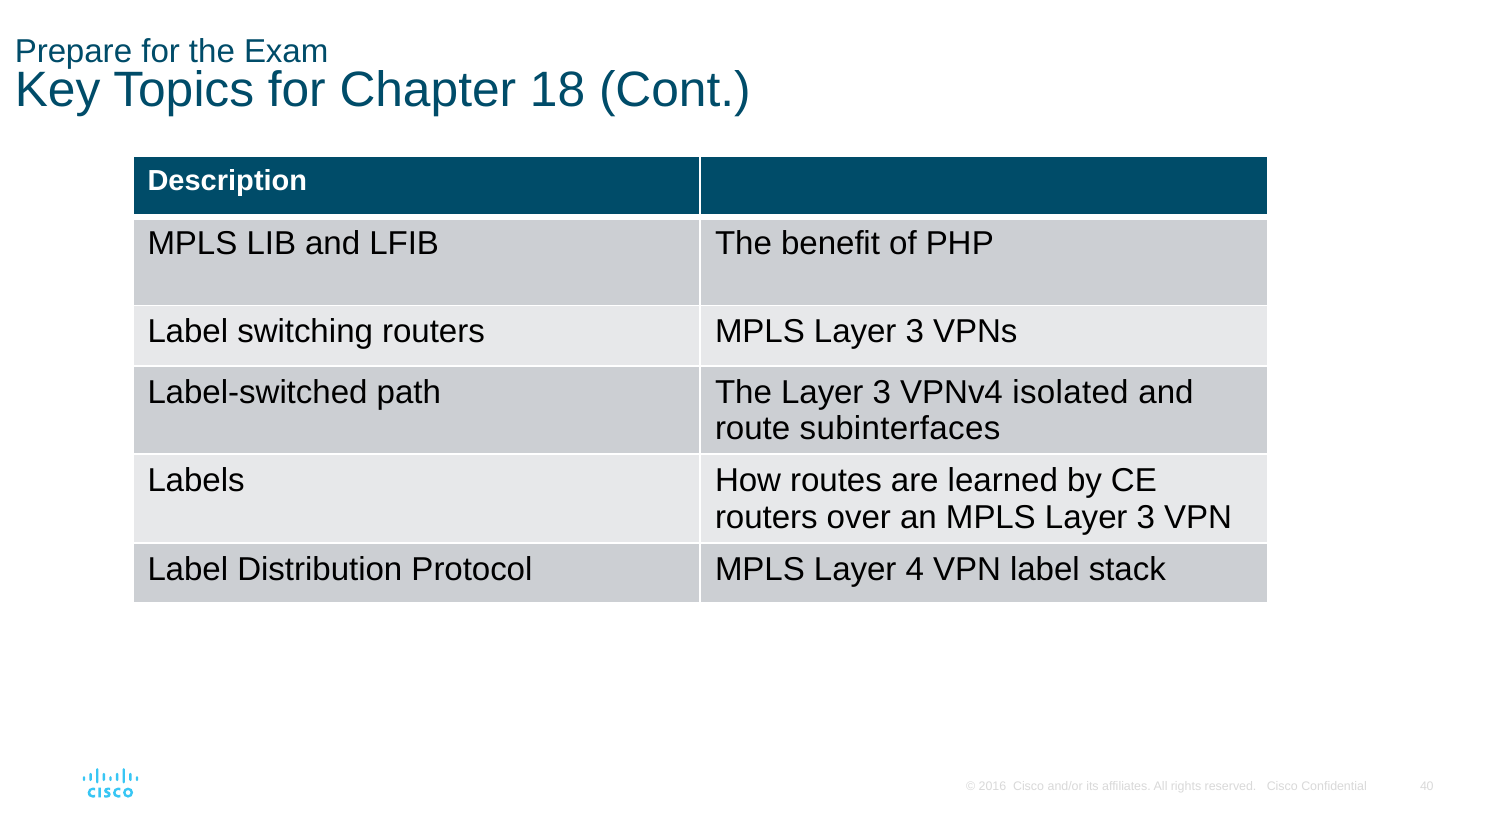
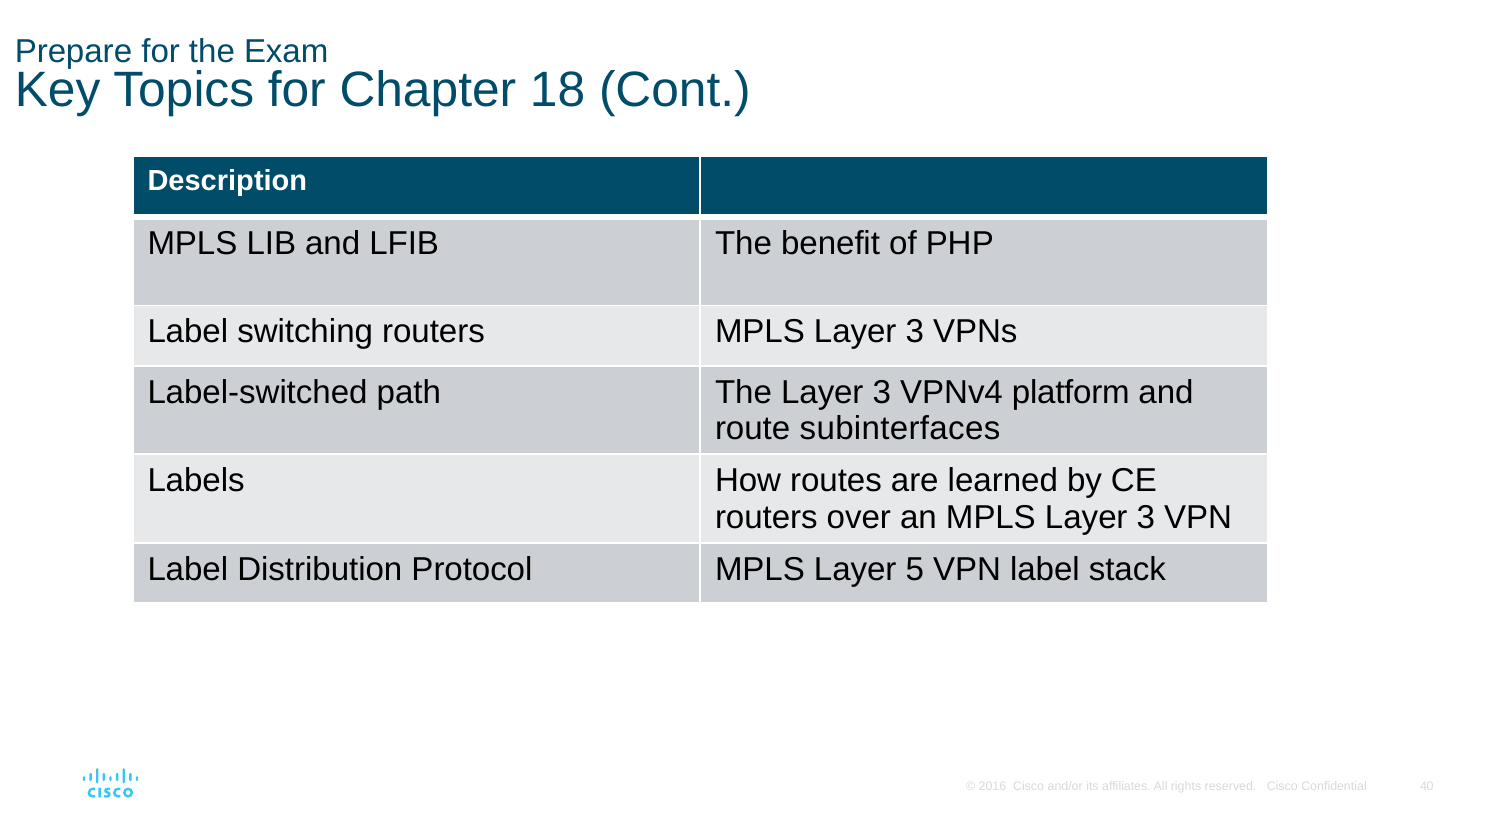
isolated: isolated -> platform (1071, 392)
4: 4 -> 5 (915, 569)
